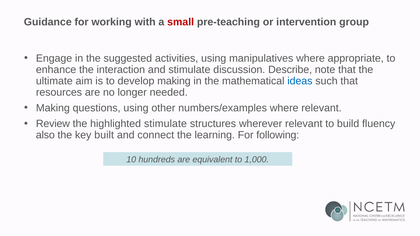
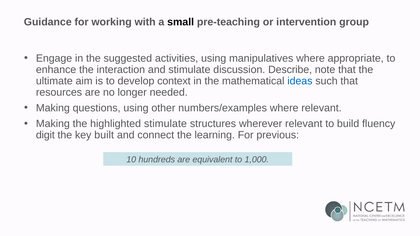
small colour: red -> black (181, 22)
develop making: making -> context (174, 81)
Review: Review -> Making (53, 124)
also: also -> digit (45, 135)
following: following -> previous (278, 135)
